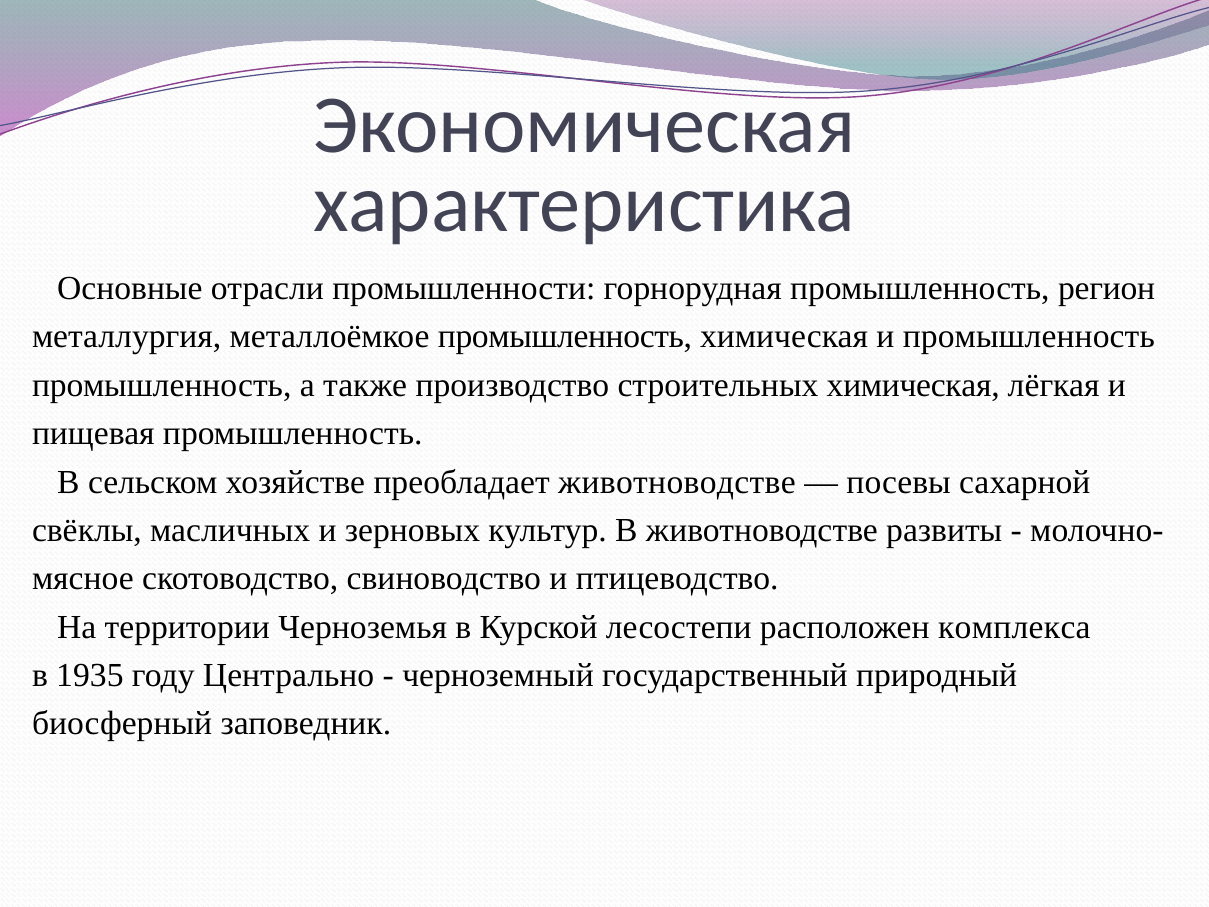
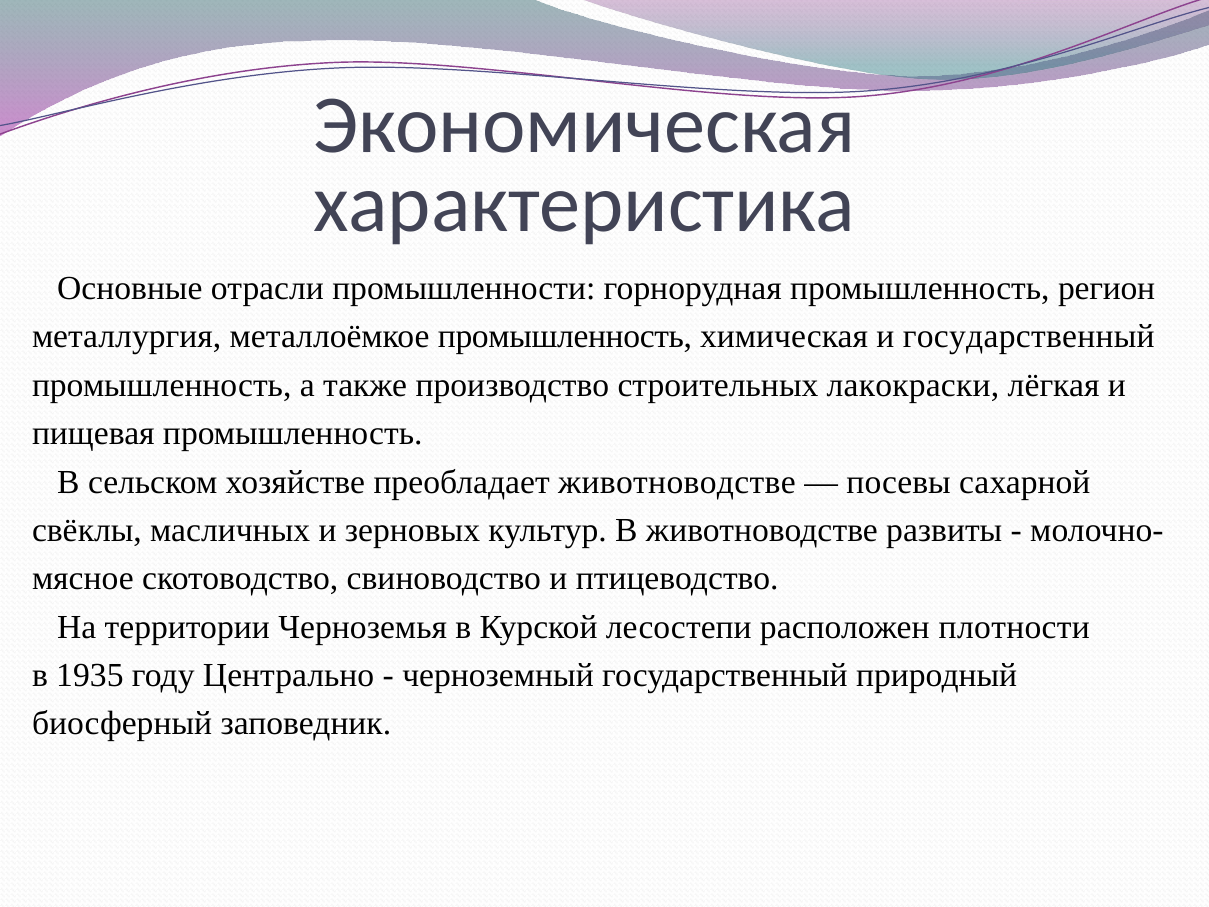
и промышленность: промышленность -> государственный (1029, 337)
строительных химическая: химическая -> лакокраски (913, 385)
комплекса: комплекса -> плотности (1014, 627)
